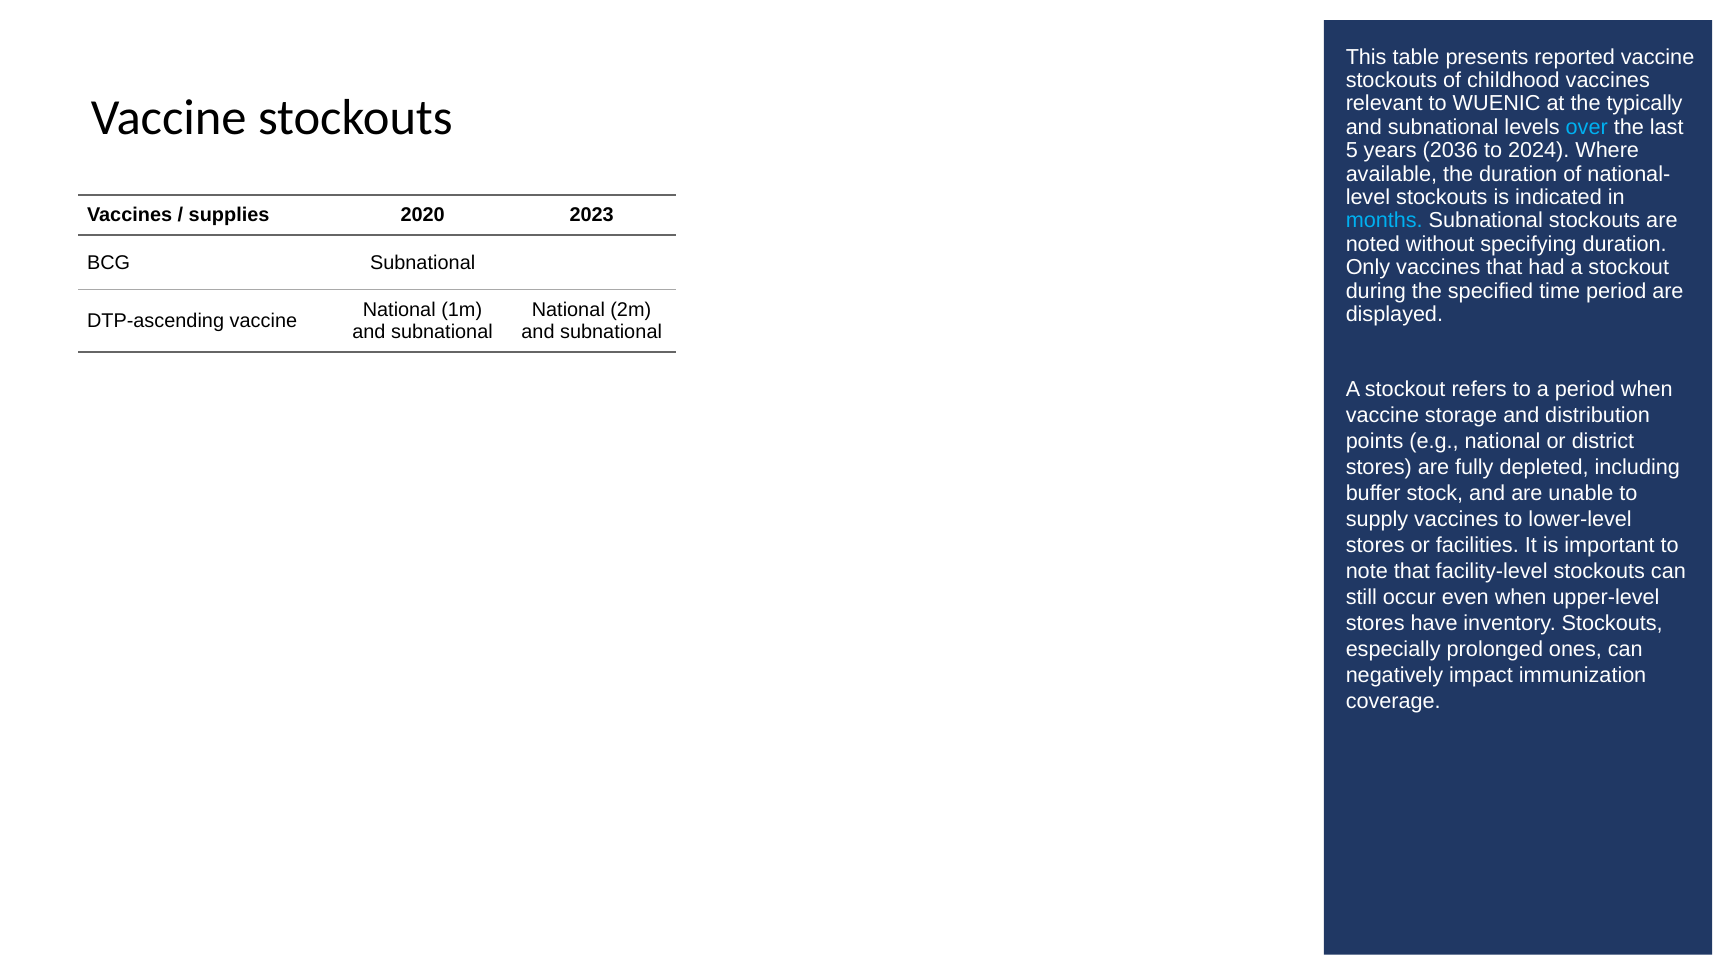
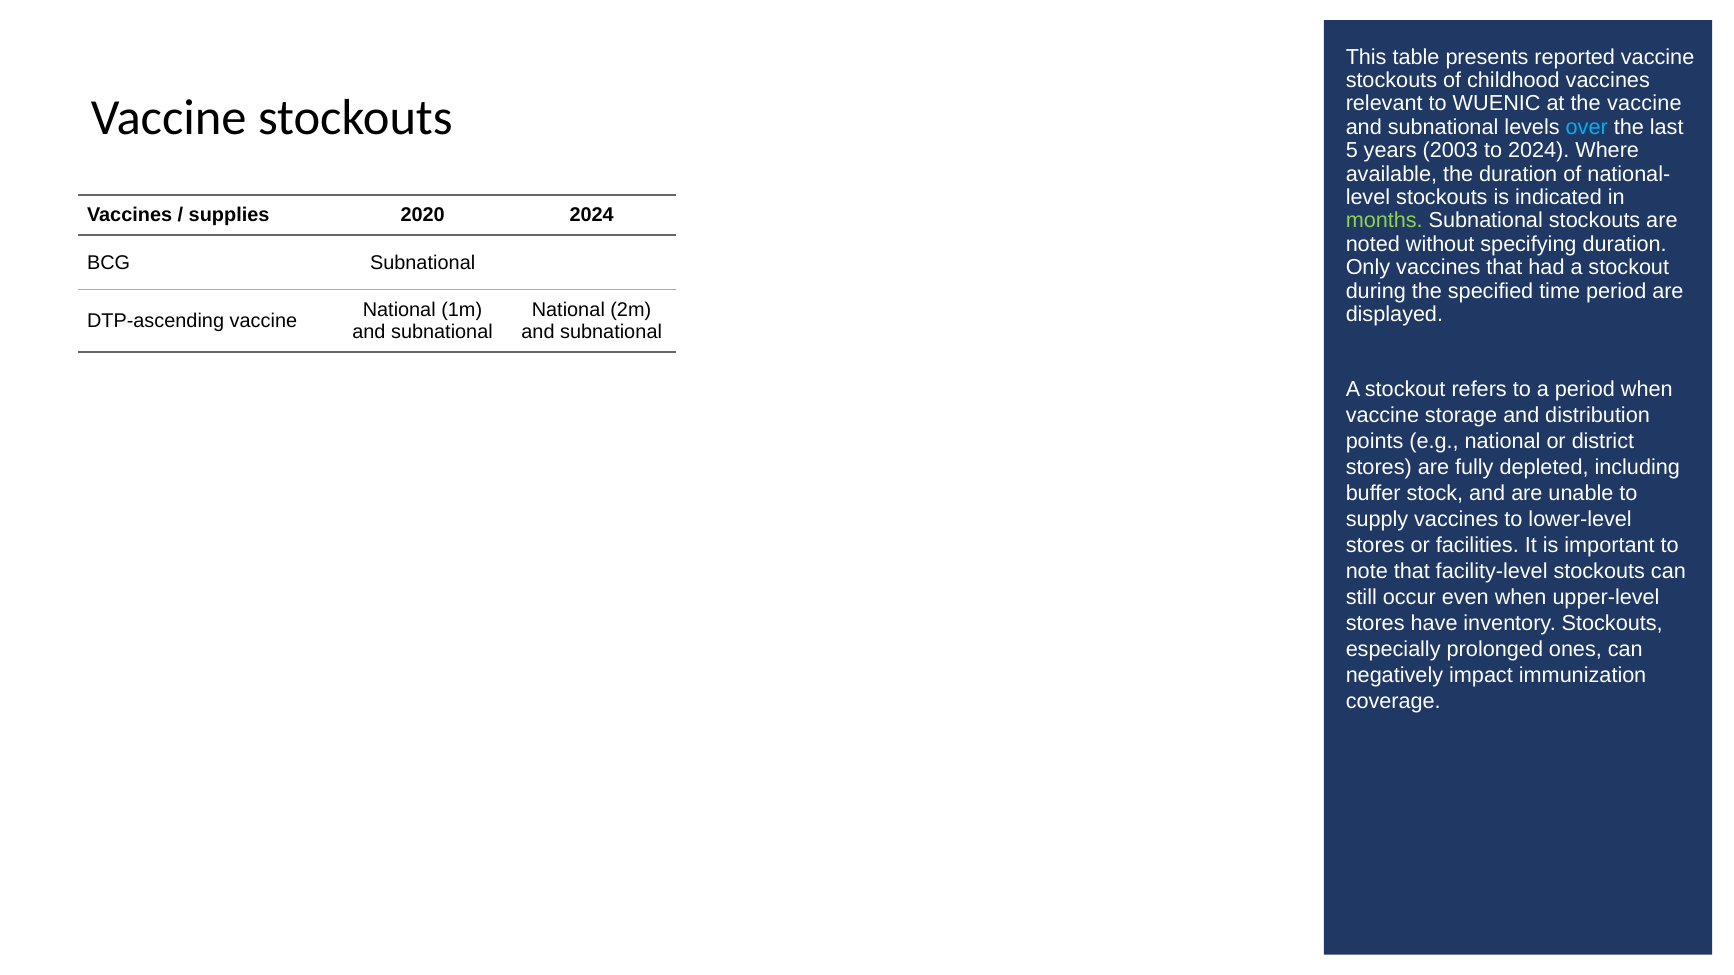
the typically: typically -> vaccine (1644, 104)
2036: 2036 -> 2003 (1450, 151)
2020 2023: 2023 -> 2024 (592, 216)
months colour: light blue -> light green (1384, 221)
